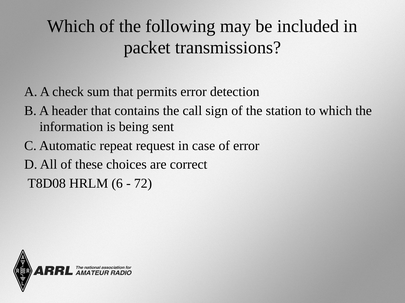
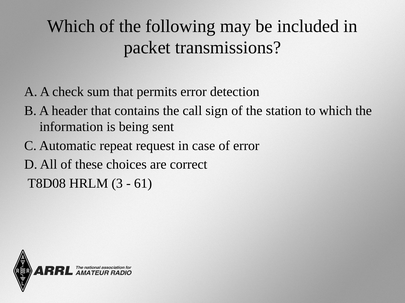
6: 6 -> 3 (117, 184)
72: 72 -> 61 (143, 184)
